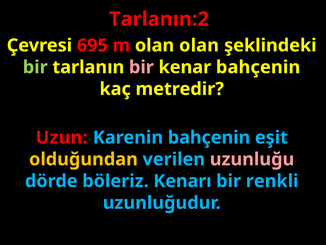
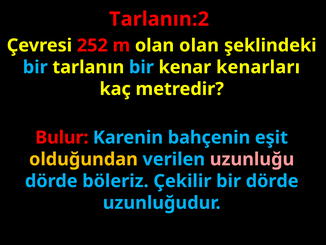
695: 695 -> 252 (92, 45)
bir colour: light green -> light blue (35, 67)
bir colour: pink -> light blue (141, 67)
kenar bahçenin: bahçenin -> kenarları (258, 67)
Uzun: Uzun -> Bulur (62, 137)
Kenarı: Kenarı -> Çekilir (182, 181)
bir renkli: renkli -> dörde (272, 181)
